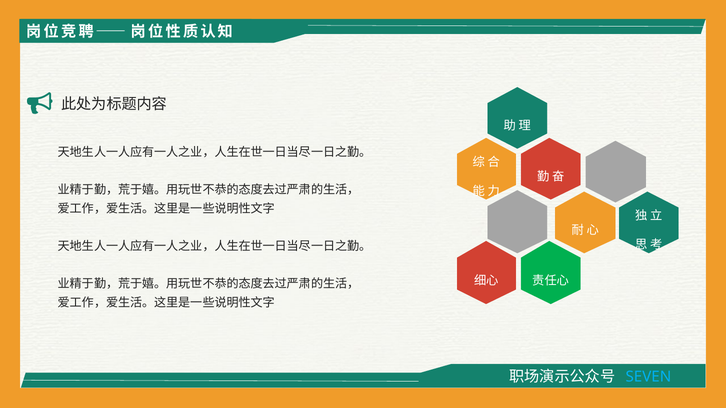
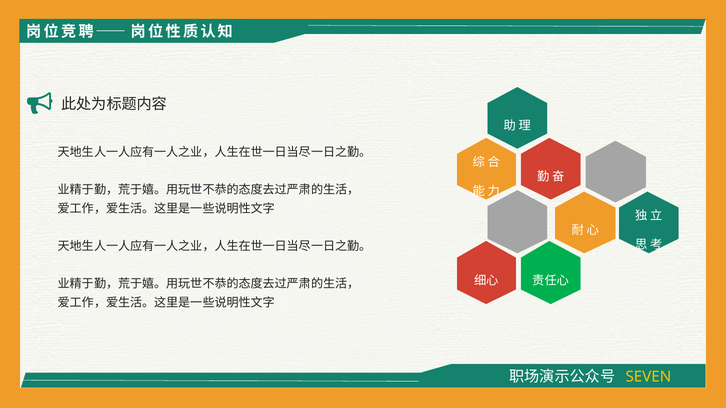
SEVEN colour: light blue -> yellow (648, 377)
